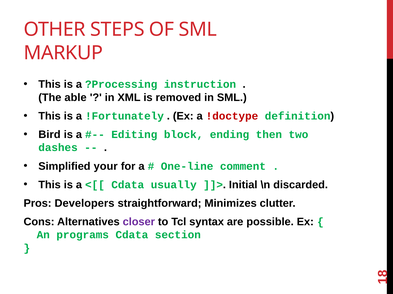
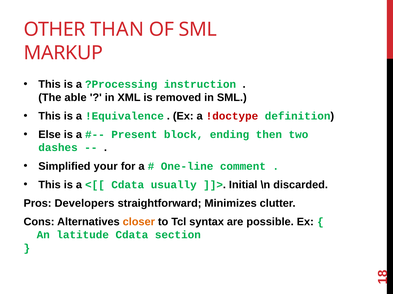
STEPS: STEPS -> THAN (117, 30)
!Fortunately: !Fortunately -> !Equivalence (124, 116)
Bird: Bird -> Else (50, 135)
Editing: Editing -> Present (134, 135)
closer colour: purple -> orange (139, 222)
programs: programs -> latitude (83, 235)
